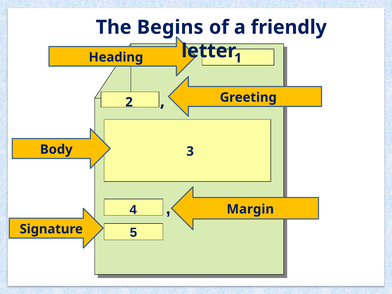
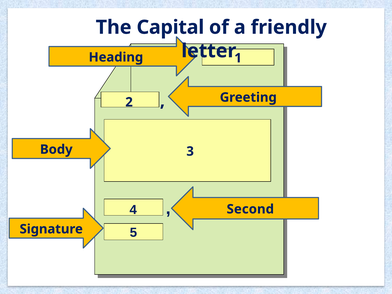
Begins: Begins -> Capital (170, 27)
Margin: Margin -> Second (250, 209)
